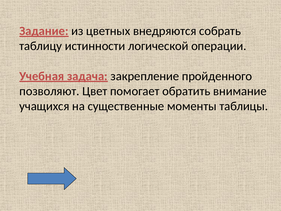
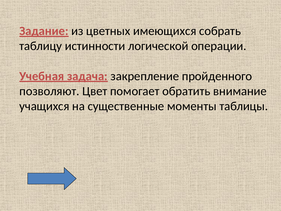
внедряются: внедряются -> имеющихся (165, 31)
